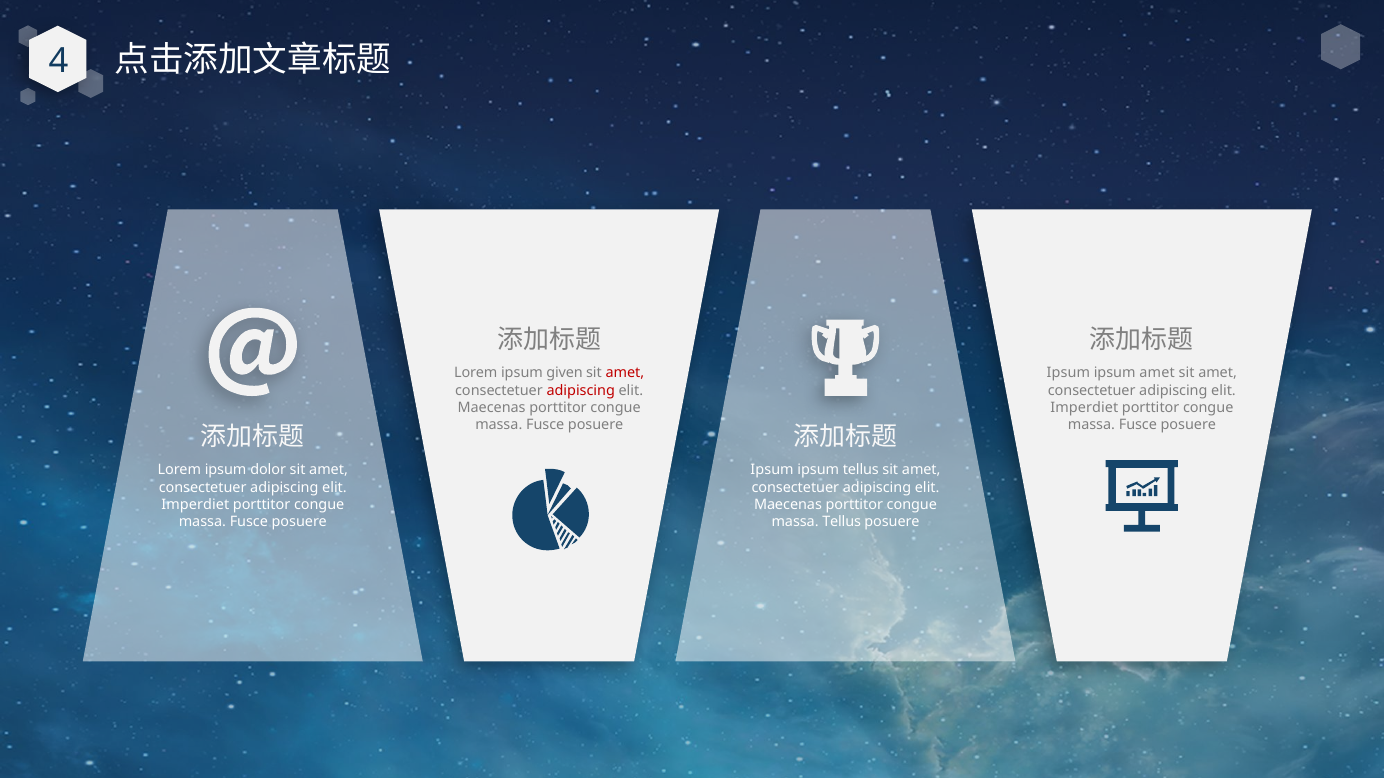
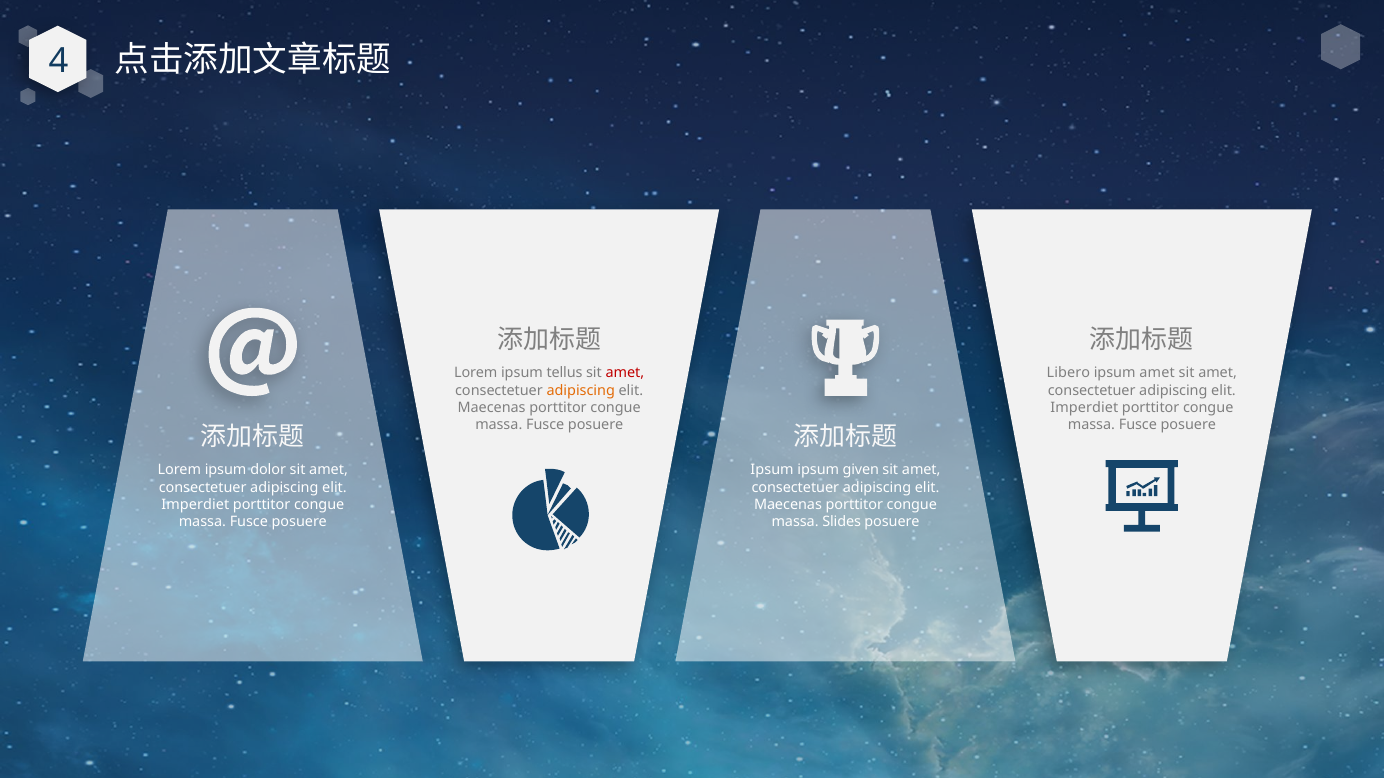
given: given -> tellus (565, 373)
Ipsum: Ipsum -> Libero (1068, 373)
adipiscing colour: red -> orange (581, 390)
ipsum tellus: tellus -> given (861, 470)
massa Tellus: Tellus -> Slides (842, 522)
